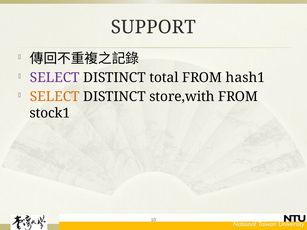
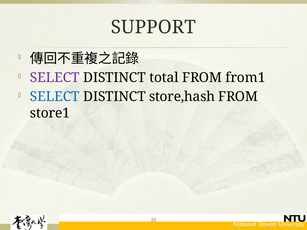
hash1: hash1 -> from1 (245, 78)
SELECT colour: orange -> blue (55, 97)
store,with: store,with -> store,hash (182, 97)
stock1: stock1 -> store1 (50, 113)
